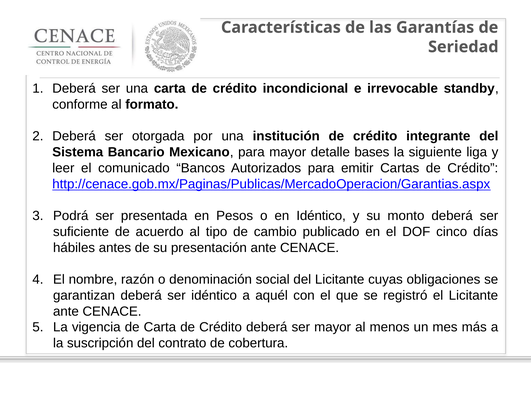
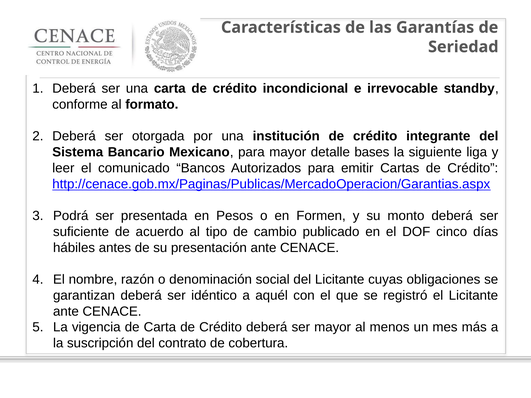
en Idéntico: Idéntico -> Formen (321, 216)
